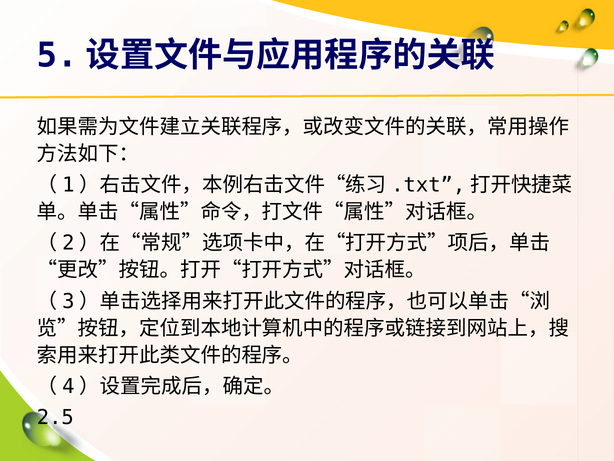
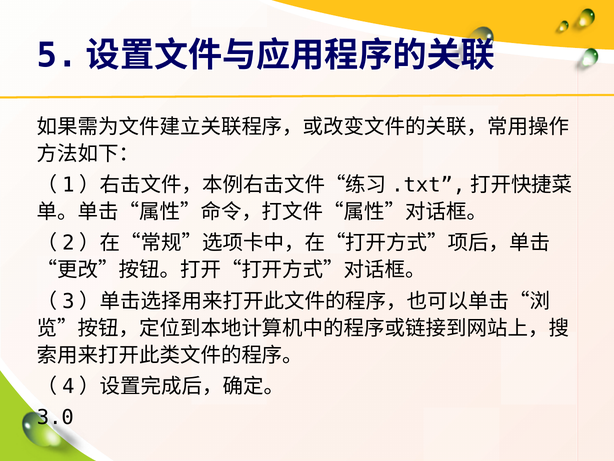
2.5: 2.5 -> 3.0 (55, 417)
